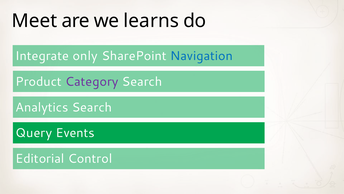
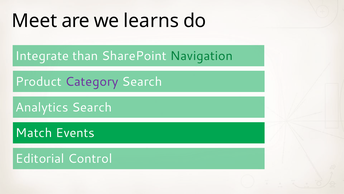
only: only -> than (85, 56)
Navigation colour: blue -> green (202, 56)
Query: Query -> Match (34, 133)
